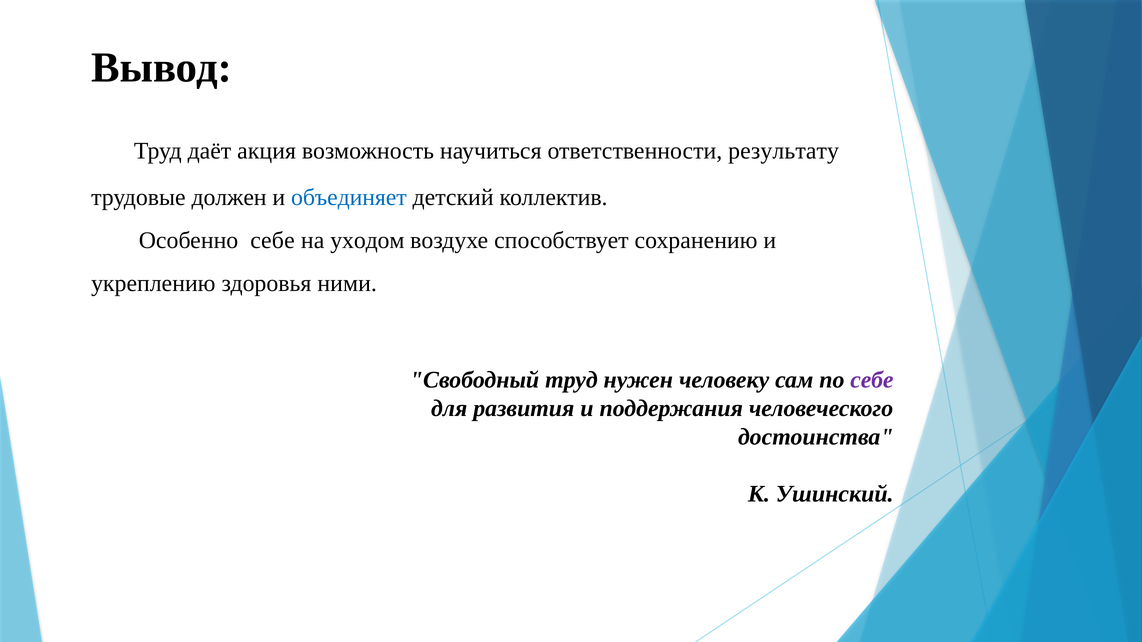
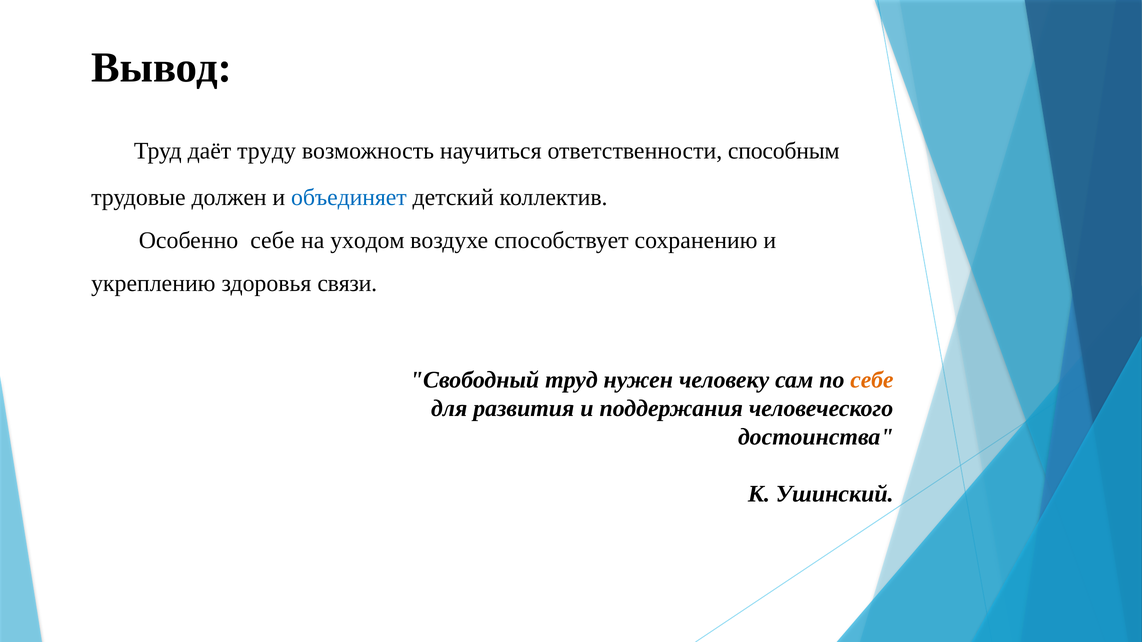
акция: акция -> труду (267, 151)
результату: результату -> способным (784, 151)
ними: ними -> связи (347, 283)
себе colour: purple -> orange (872, 380)
